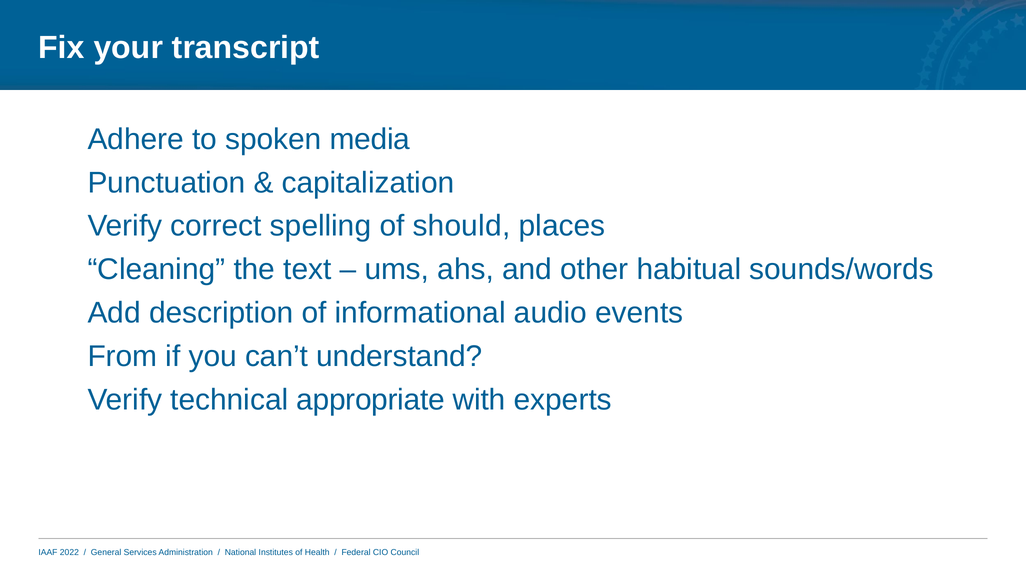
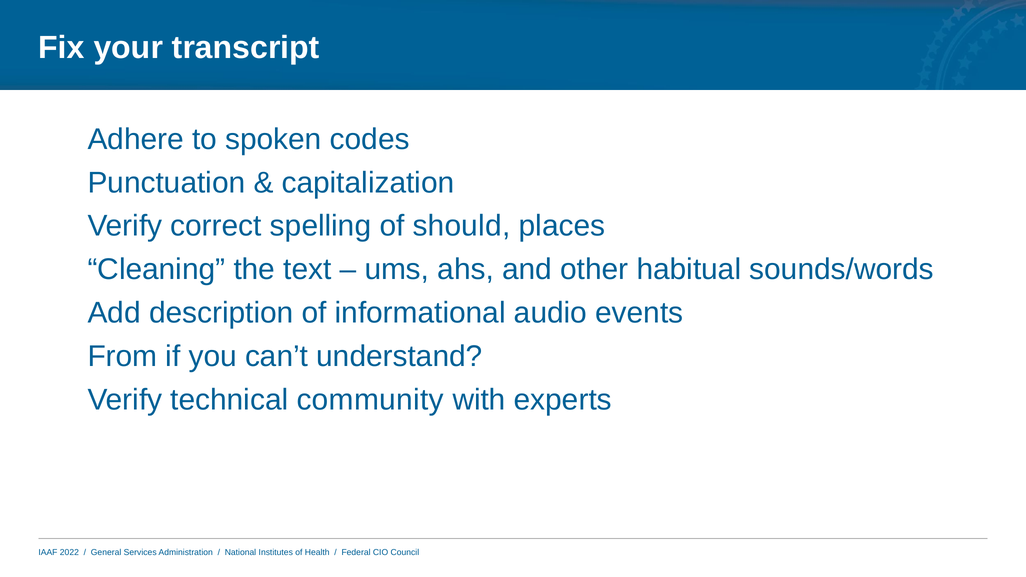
media: media -> codes (370, 139)
appropriate: appropriate -> community (370, 400)
